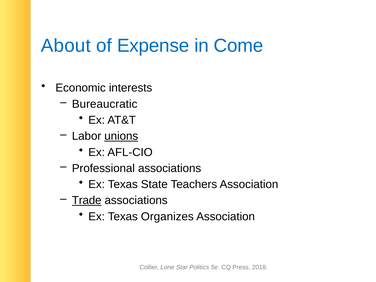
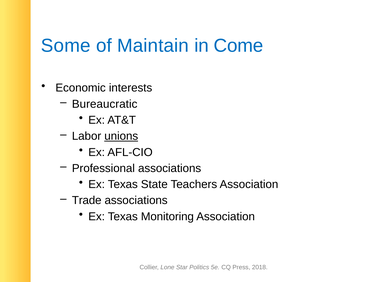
About: About -> Some (66, 46)
Expense: Expense -> Maintain (153, 46)
Trade underline: present -> none (87, 200)
Organizes: Organizes -> Monitoring (167, 217)
